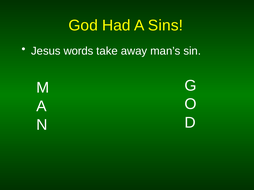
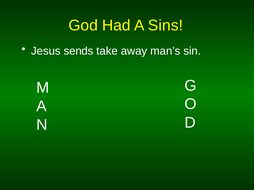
words: words -> sends (79, 51)
